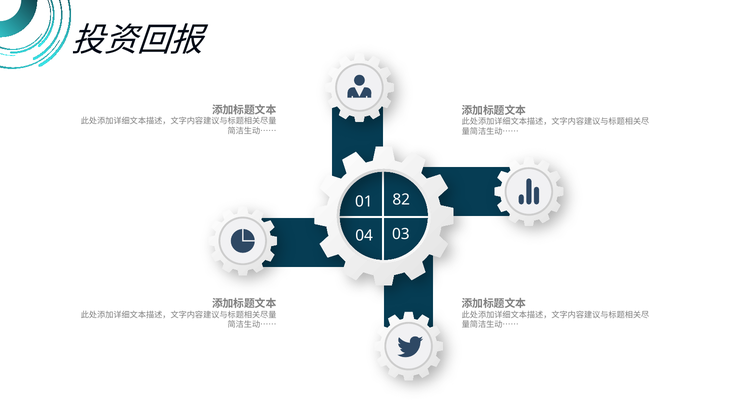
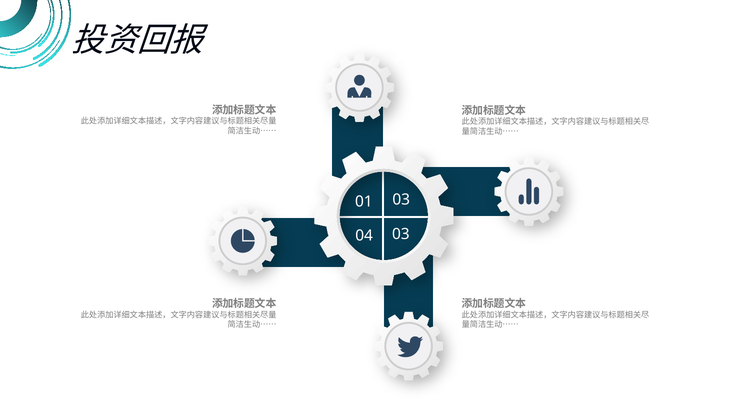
01 82: 82 -> 03 (401, 200)
